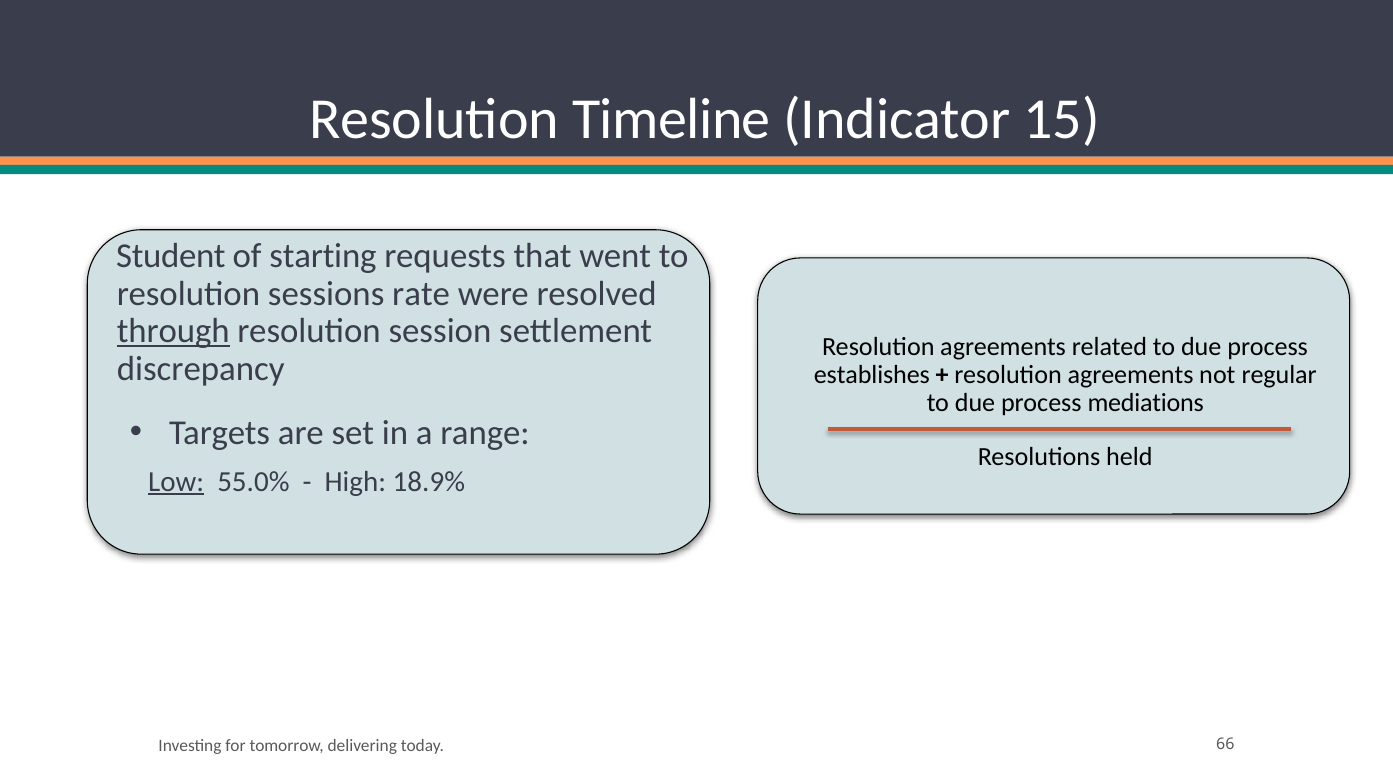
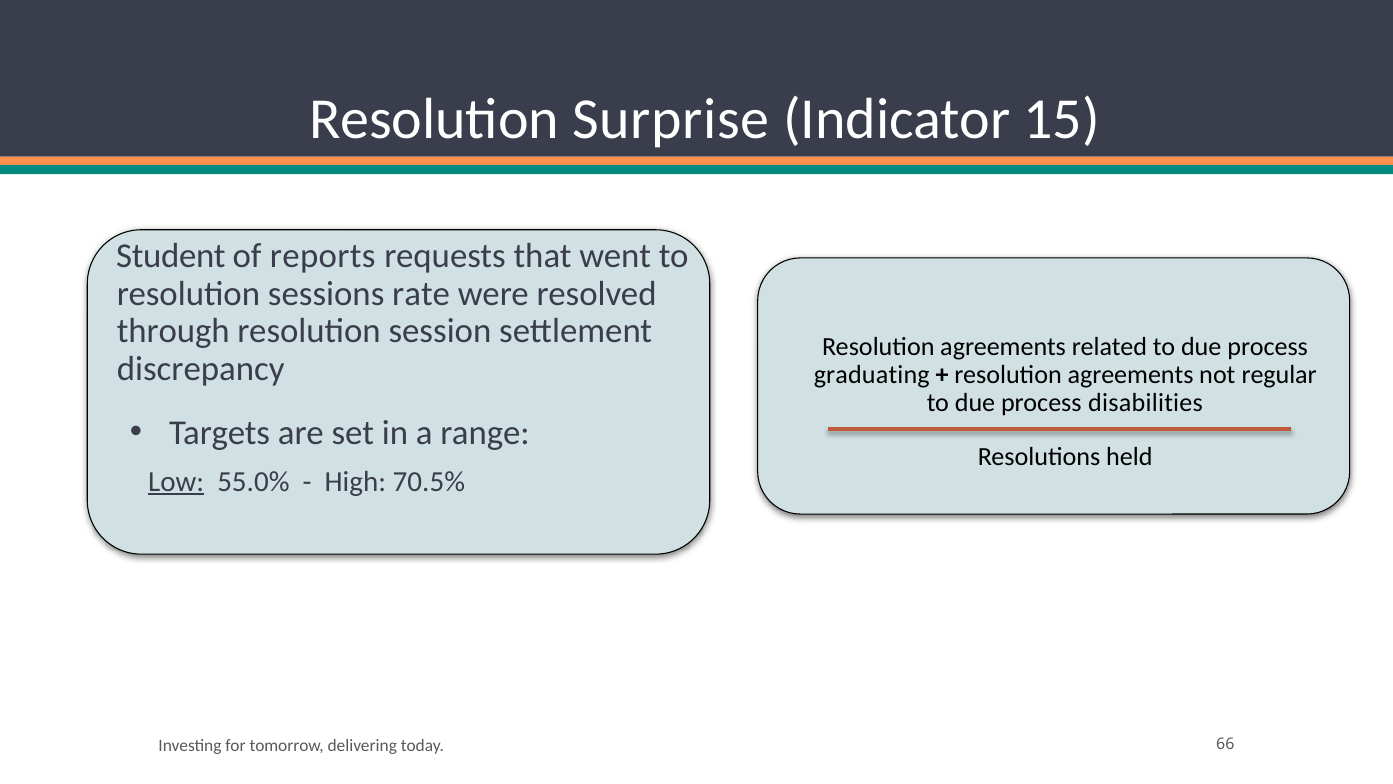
Timeline: Timeline -> Surprise (671, 120)
starting: starting -> reports (323, 256)
through underline: present -> none (173, 331)
establishes: establishes -> graduating (872, 375)
mediations: mediations -> disabilities (1146, 403)
18.9%: 18.9% -> 70.5% (429, 481)
